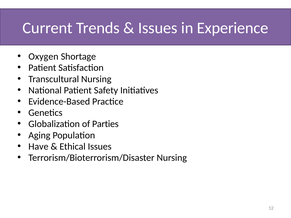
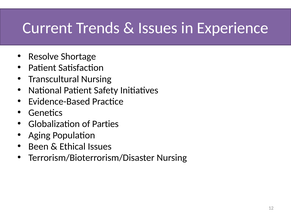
Oxygen: Oxygen -> Resolve (43, 57)
Have: Have -> Been (38, 147)
